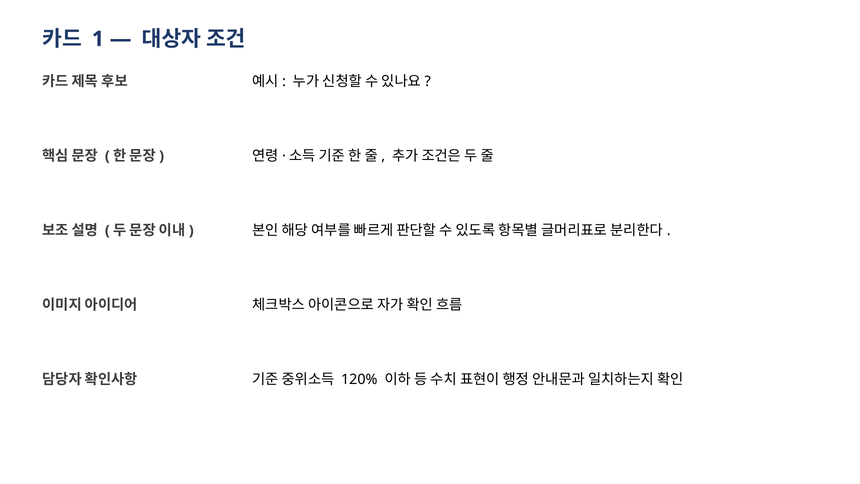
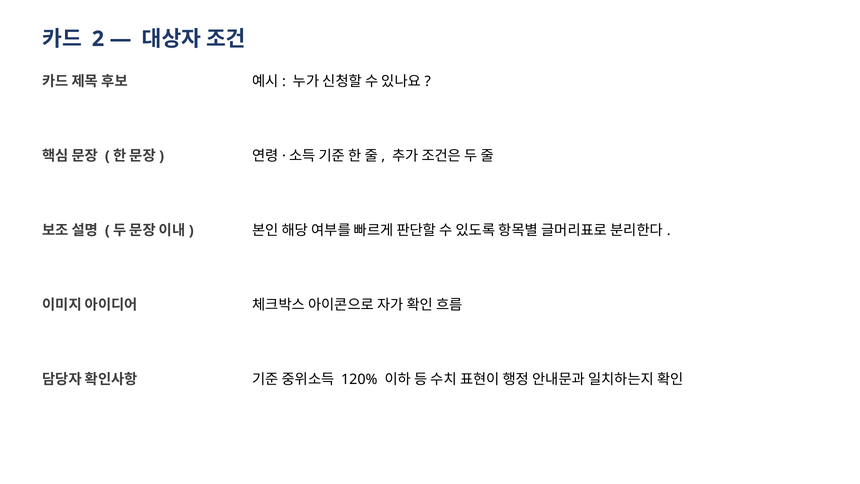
1: 1 -> 2 (98, 39)
